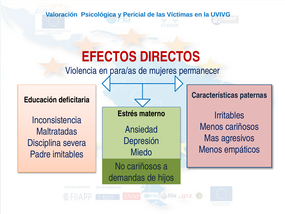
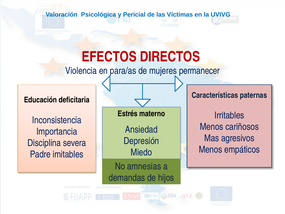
Maltratadas: Maltratadas -> Importancia (57, 131)
No cariñosos: cariñosos -> amnesias (144, 166)
